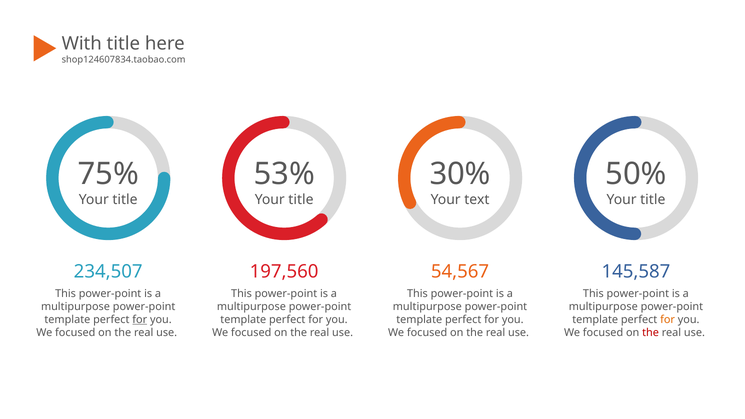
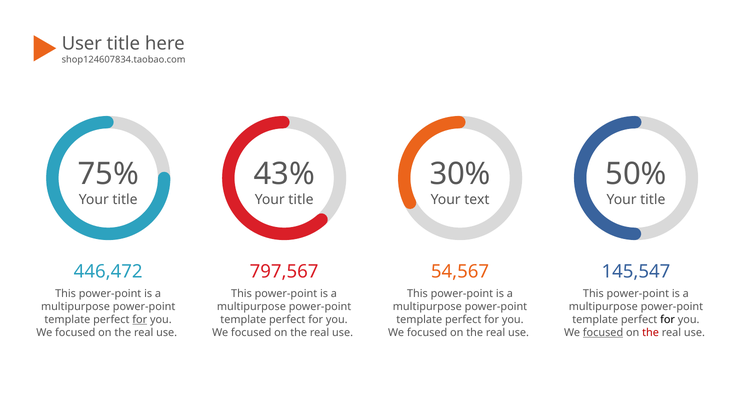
With: With -> User (82, 44)
53%: 53% -> 43% (284, 174)
234,507: 234,507 -> 446,472 (108, 272)
197,560: 197,560 -> 797,567 (284, 272)
145,587: 145,587 -> 145,547 (636, 272)
for colour: orange -> black (668, 320)
focused underline: none -> present (603, 333)
